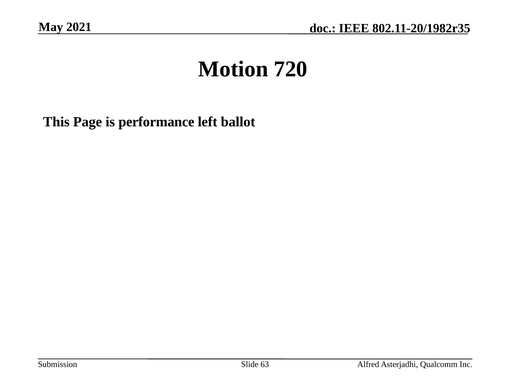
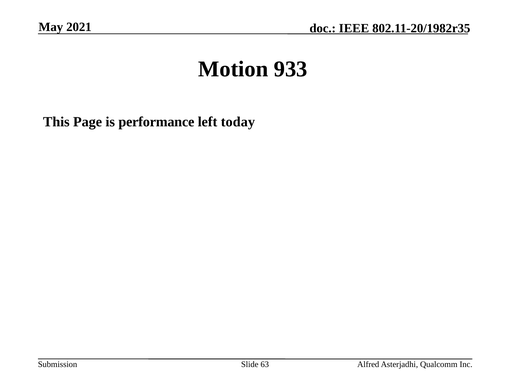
720: 720 -> 933 (291, 69)
ballot: ballot -> today (238, 122)
